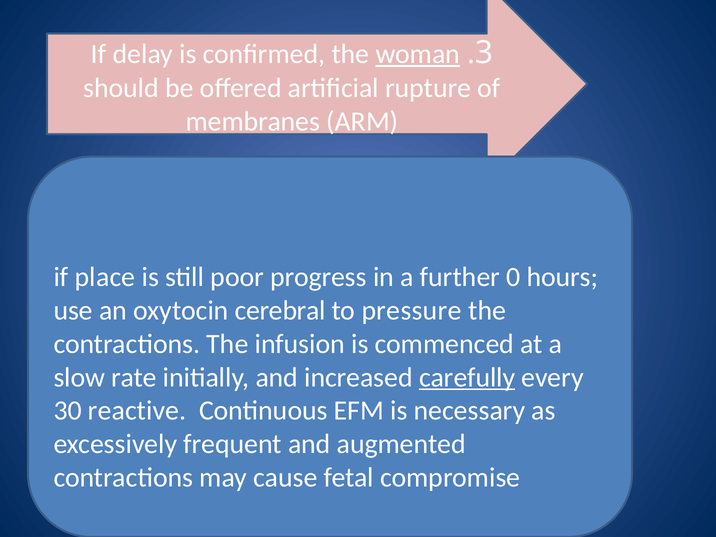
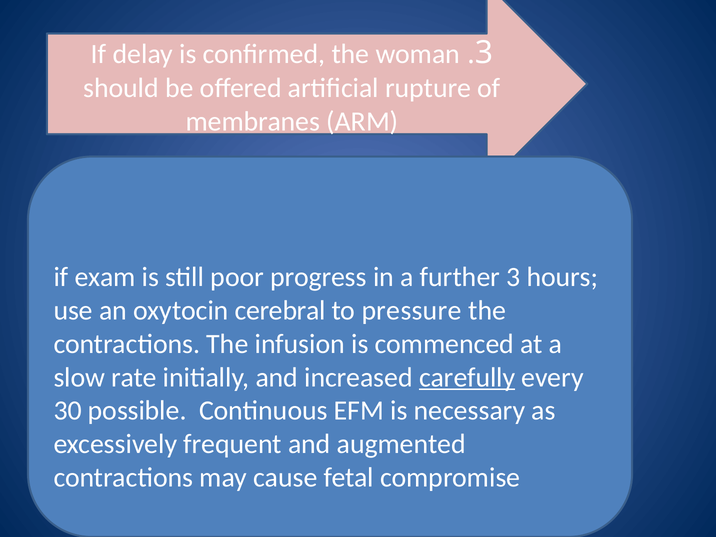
woman underline: present -> none (418, 54)
place: place -> exam (105, 277)
further 0: 0 -> 3 (513, 277)
reactive: reactive -> possible (137, 411)
